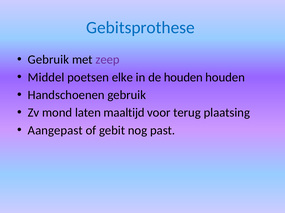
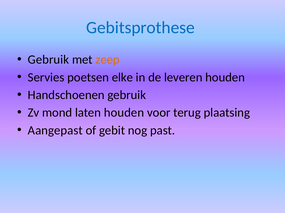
zeep colour: purple -> orange (108, 60)
Middel: Middel -> Servies (46, 78)
de houden: houden -> leveren (183, 78)
laten maaltijd: maaltijd -> houden (124, 113)
